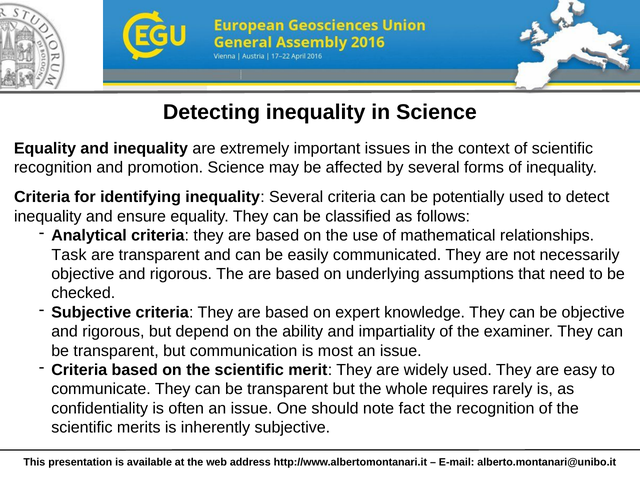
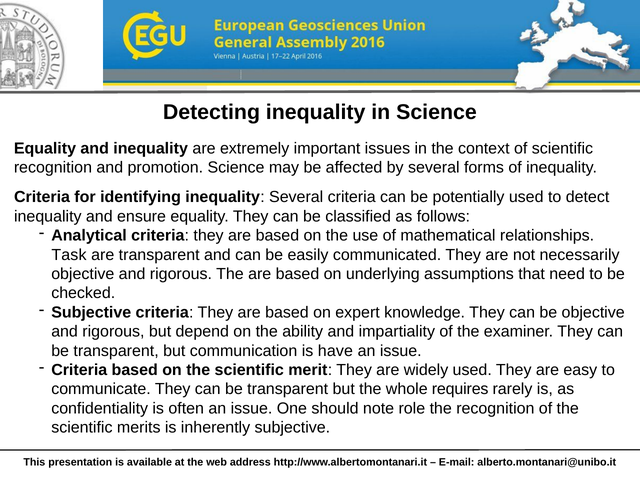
most: most -> have (335, 351)
fact: fact -> role (412, 408)
